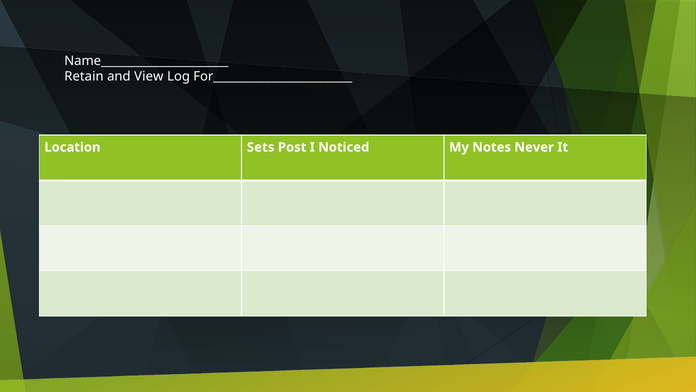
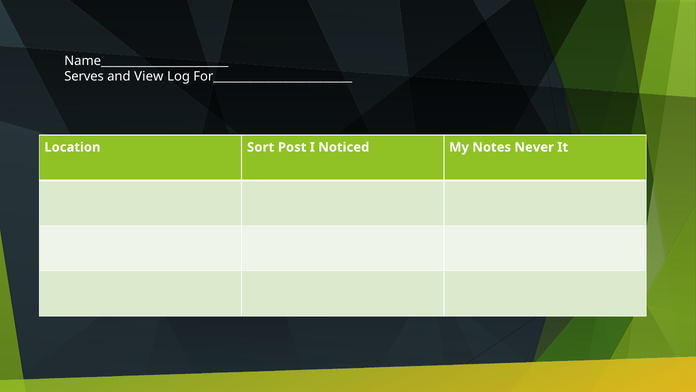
Retain: Retain -> Serves (84, 77)
Sets: Sets -> Sort (261, 147)
